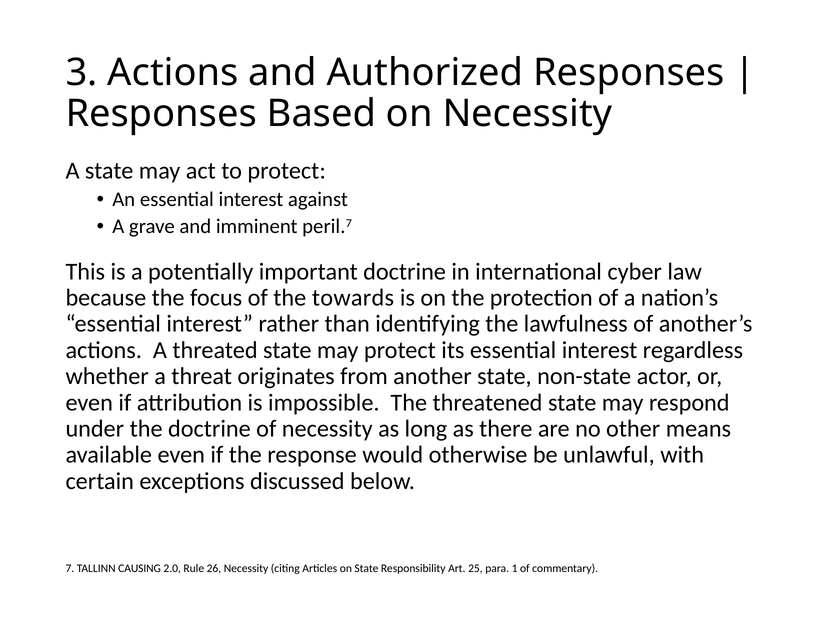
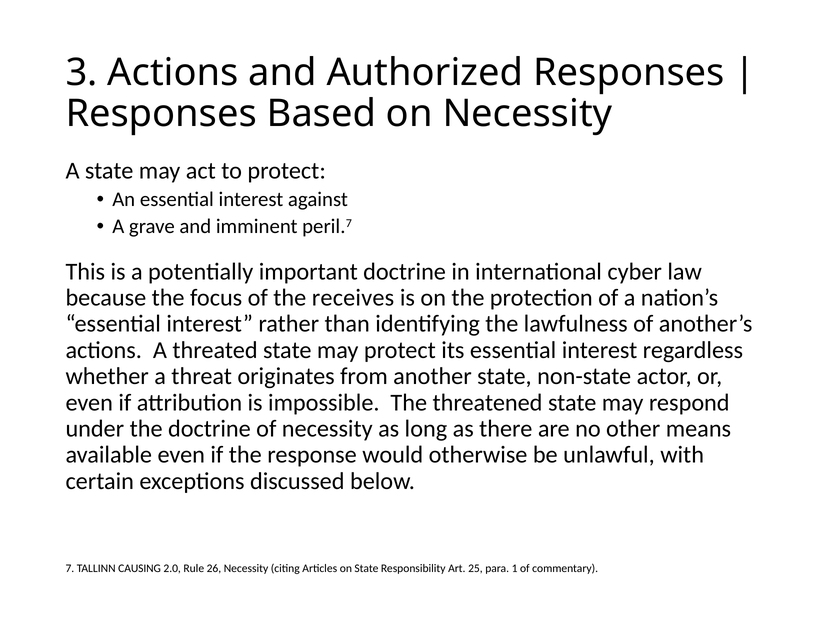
towards: towards -> receives (353, 298)
